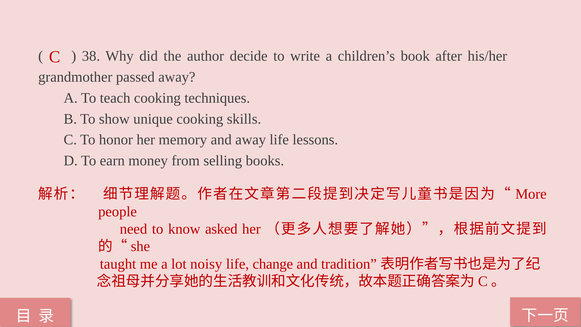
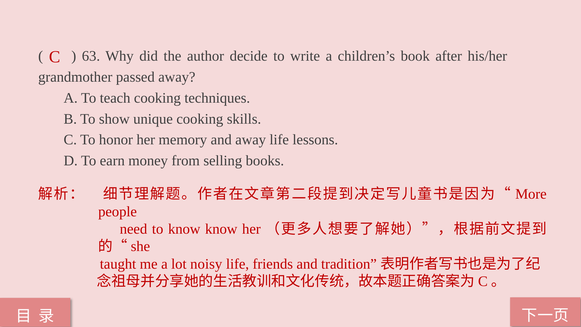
38: 38 -> 63 (91, 56)
know asked: asked -> know (221, 229)
change: change -> friends (273, 264)
